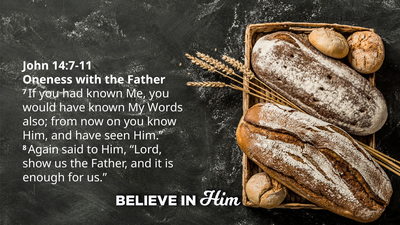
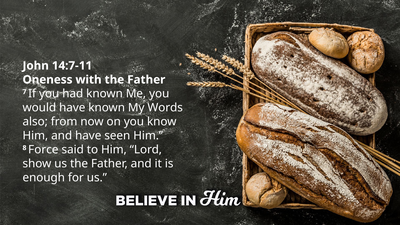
Again: Again -> Force (43, 150)
